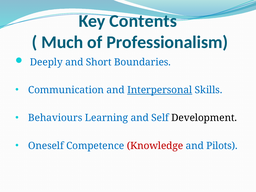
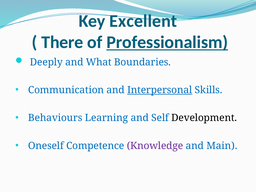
Contents: Contents -> Excellent (143, 21)
Much: Much -> There (62, 42)
Professionalism underline: none -> present (167, 42)
Short: Short -> What (99, 62)
Knowledge colour: red -> purple (155, 146)
Pilots: Pilots -> Main (222, 146)
